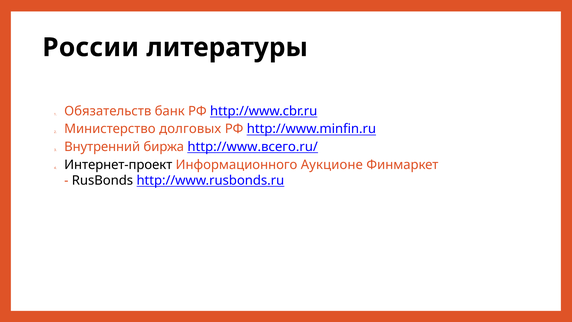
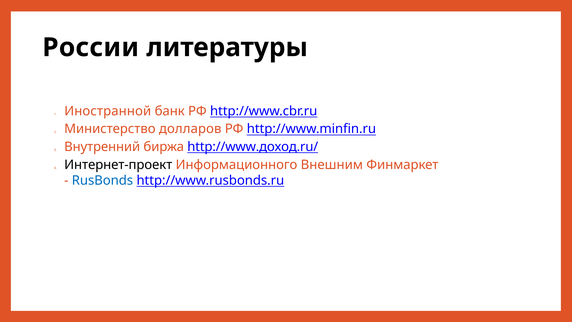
Обязательств: Обязательств -> Иностранной (108, 111)
долговых: долговых -> долларов (190, 129)
http://www.всего.ru/: http://www.всего.ru/ -> http://www.доход.ru/ (253, 147)
Аукционе: Аукционе -> Внешним (332, 165)
RusBonds colour: black -> blue (102, 180)
